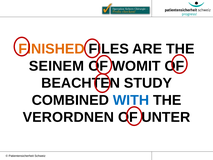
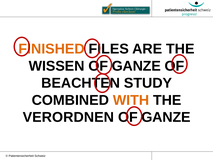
SEINEM: SEINEM -> WISSEN (57, 66)
WOMIT: WOMIT -> GANZE (136, 66)
WITH colour: blue -> orange (131, 100)
UNTER: UNTER -> GANZE (166, 117)
